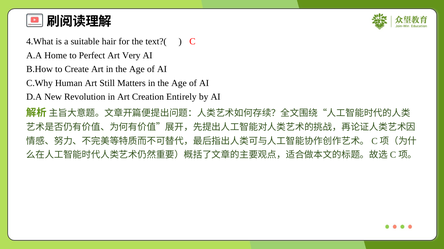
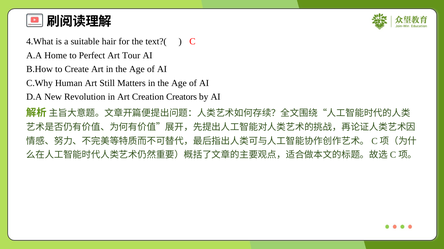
Very: Very -> Tour (131, 55)
Entirely: Entirely -> Creators (182, 97)
